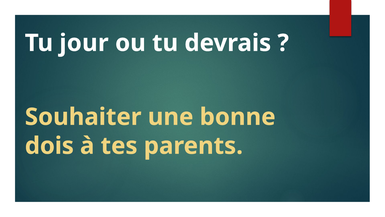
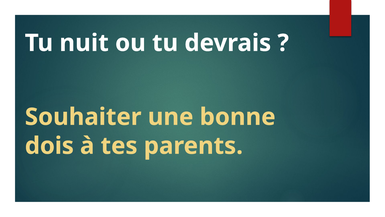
jour: jour -> nuit (84, 43)
